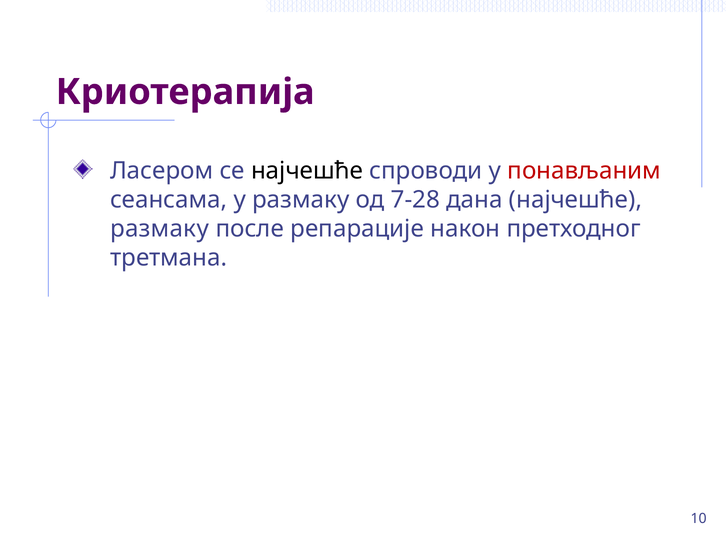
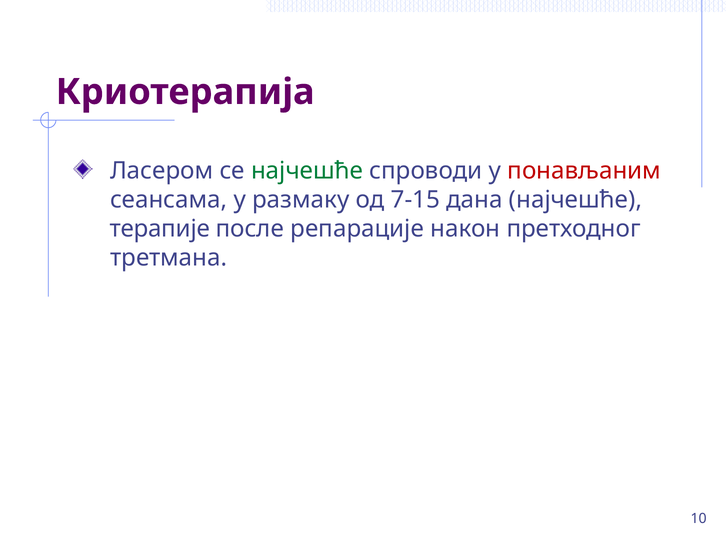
најчешће colour: black -> green (307, 171)
7-28: 7-28 -> 7-15 (415, 200)
размаку: размаку -> терапије (160, 229)
